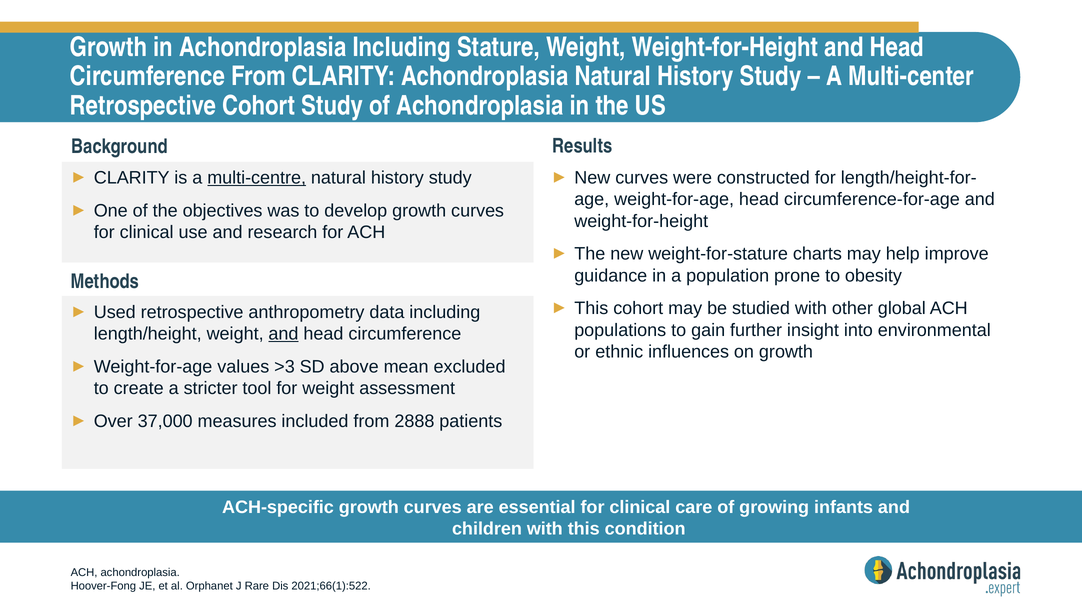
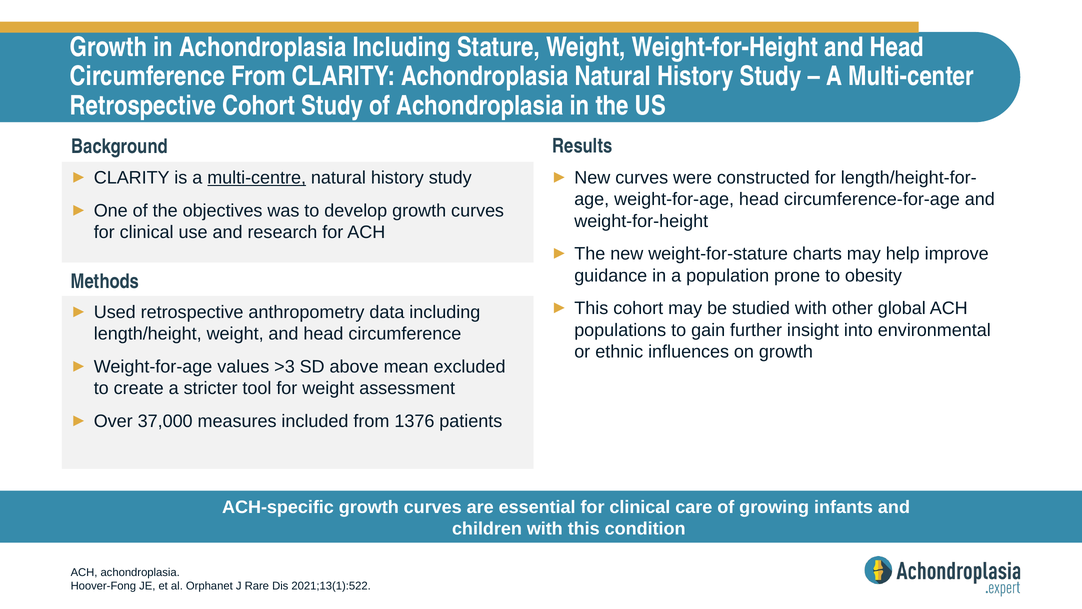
and underline: present -> none (284, 334)
2888: 2888 -> 1376 (414, 421)
2021;66(1):522: 2021;66(1):522 -> 2021;13(1):522 (331, 586)
